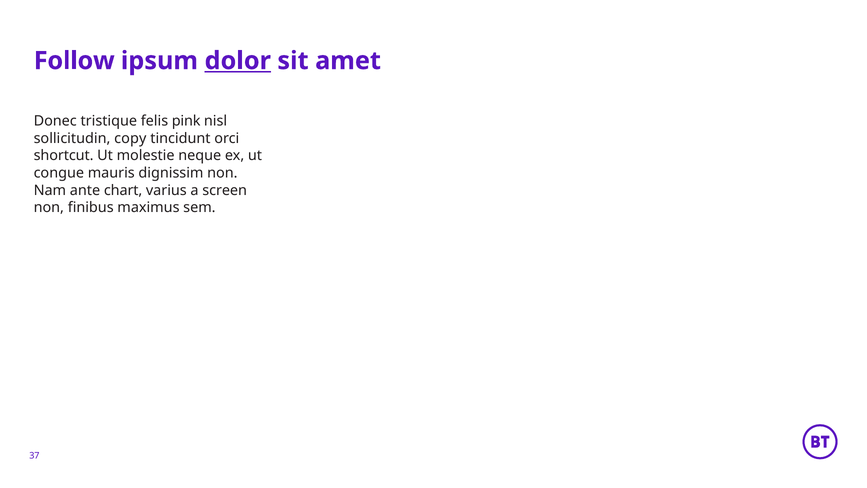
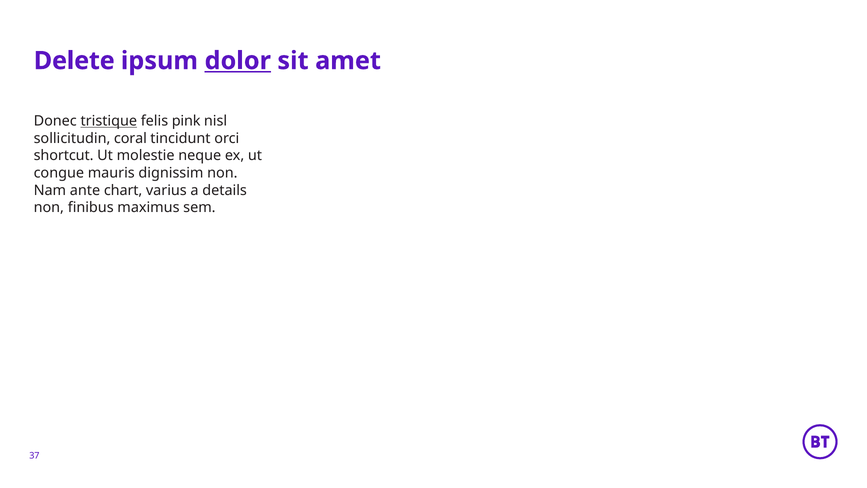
Follow: Follow -> Delete (74, 61)
tristique underline: none -> present (109, 121)
copy: copy -> coral (130, 138)
screen: screen -> details (225, 190)
